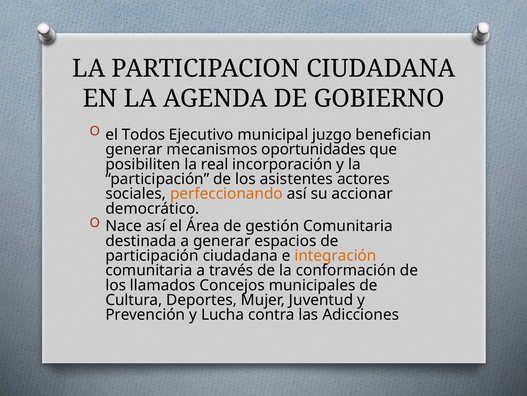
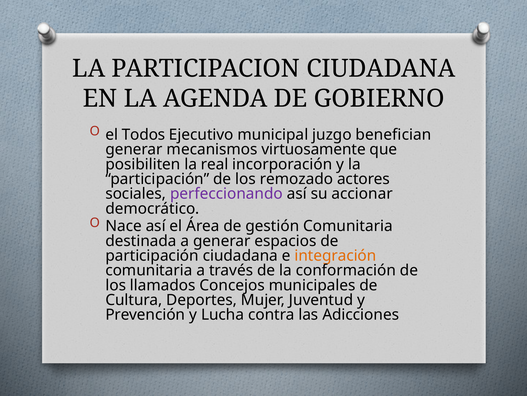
oportunidades: oportunidades -> virtuosamente (314, 149)
asistentes: asistentes -> remozado (296, 179)
perfeccionando colour: orange -> purple (226, 193)
